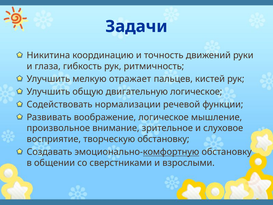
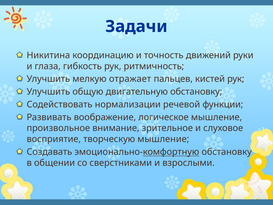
двигательную логическое: логическое -> обстановку (196, 92)
творческую обстановку: обстановку -> мышление (163, 139)
